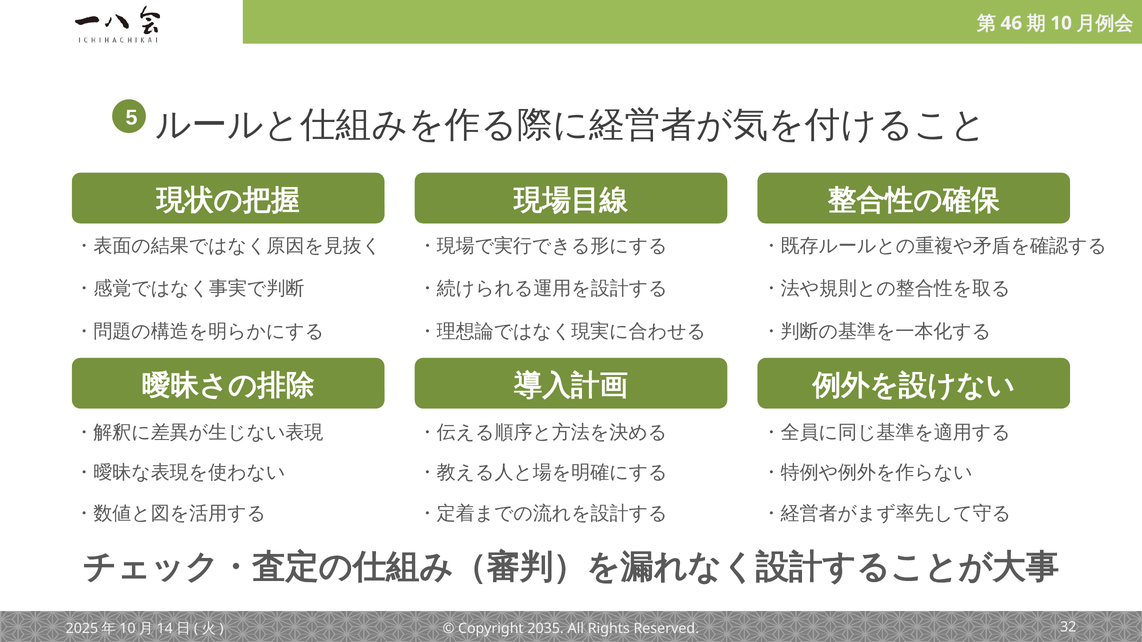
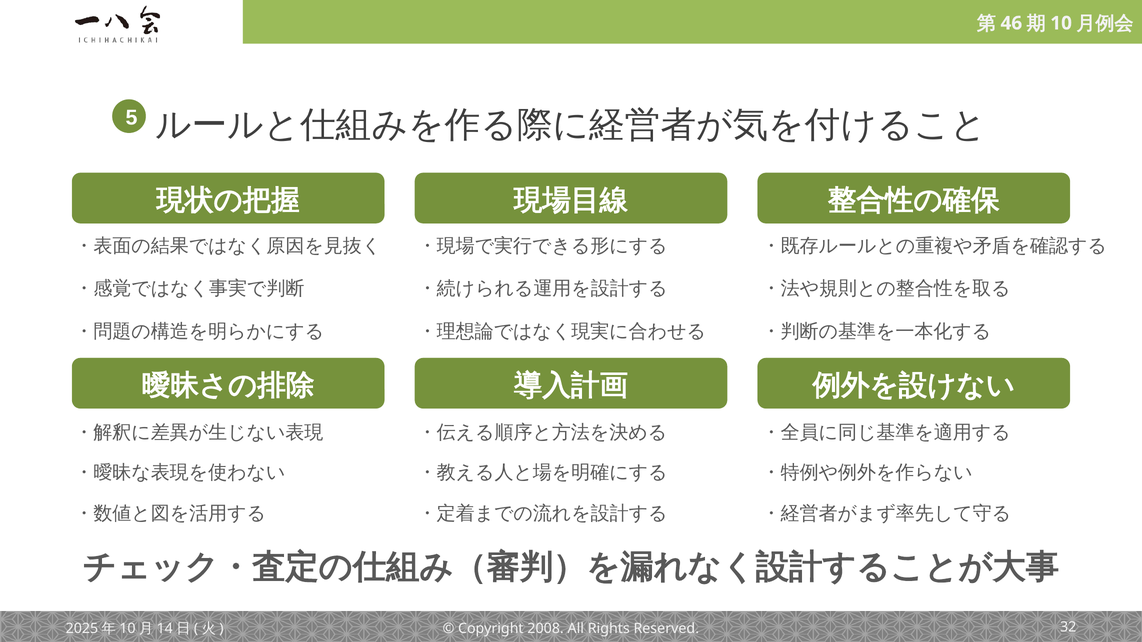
2035: 2035 -> 2008 (546, 629)
